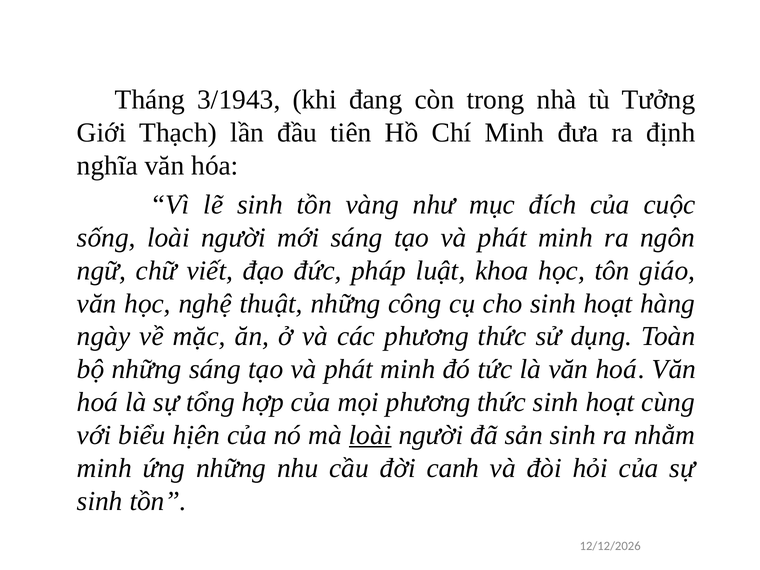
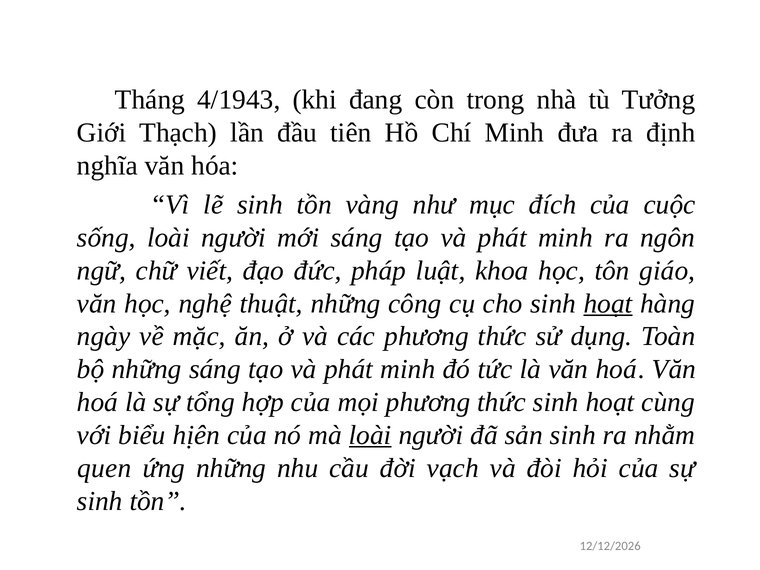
3/1943: 3/1943 -> 4/1943 (239, 100)
hoạt underline: none -> present (608, 303)
minh: minh -> quen (104, 468)
canh: canh -> vạch (453, 468)
